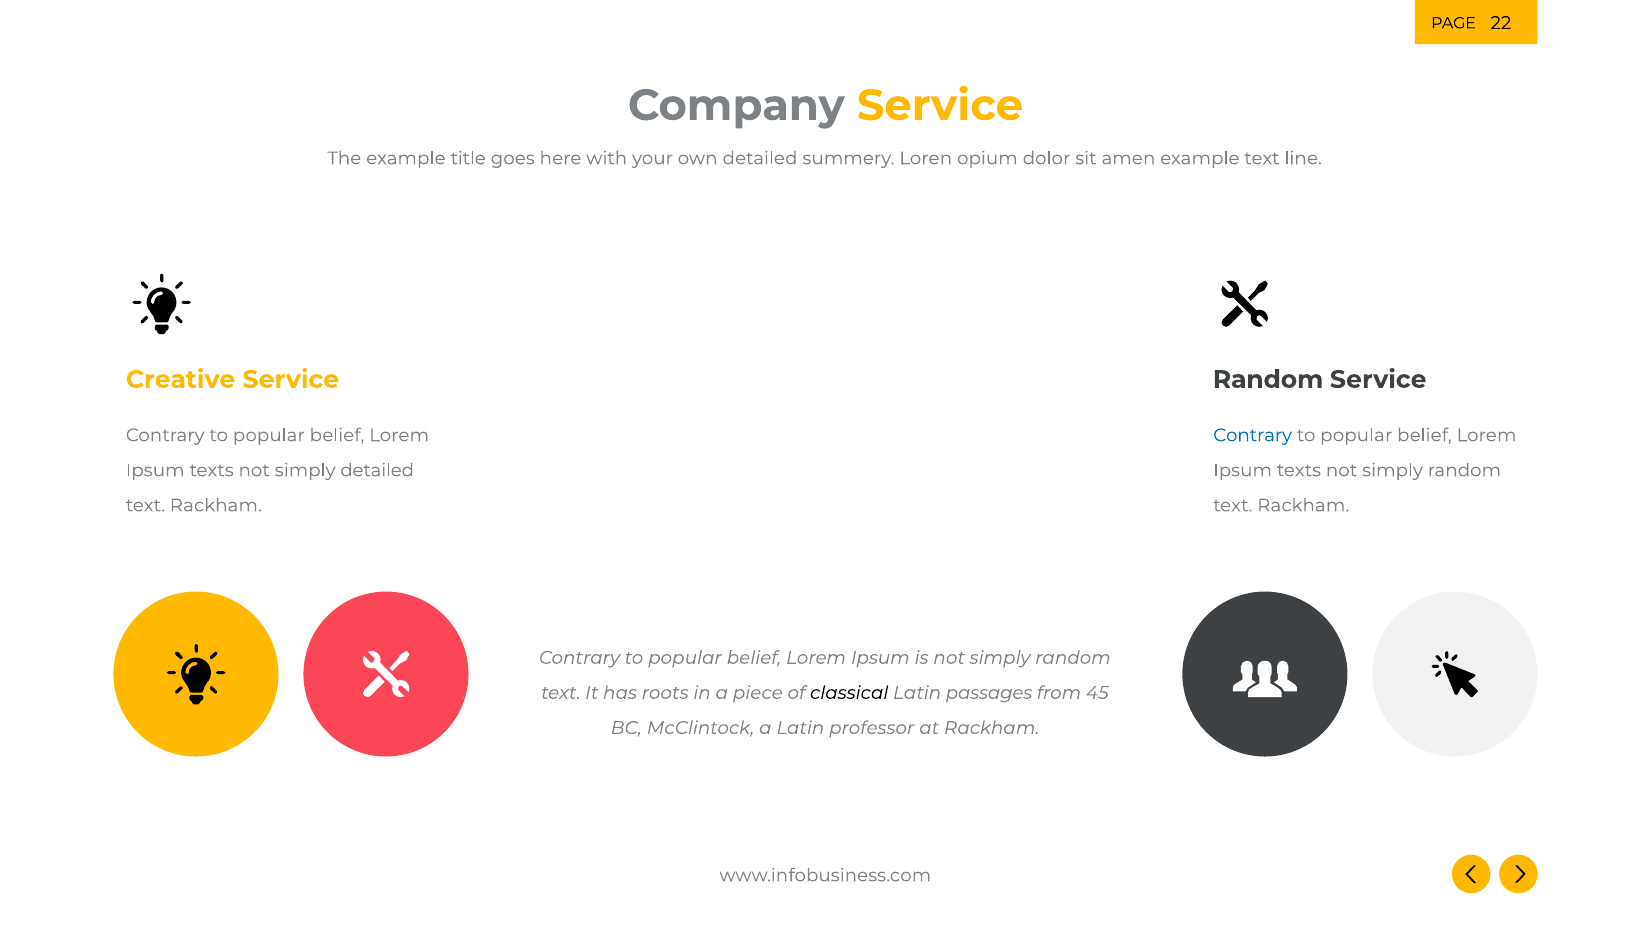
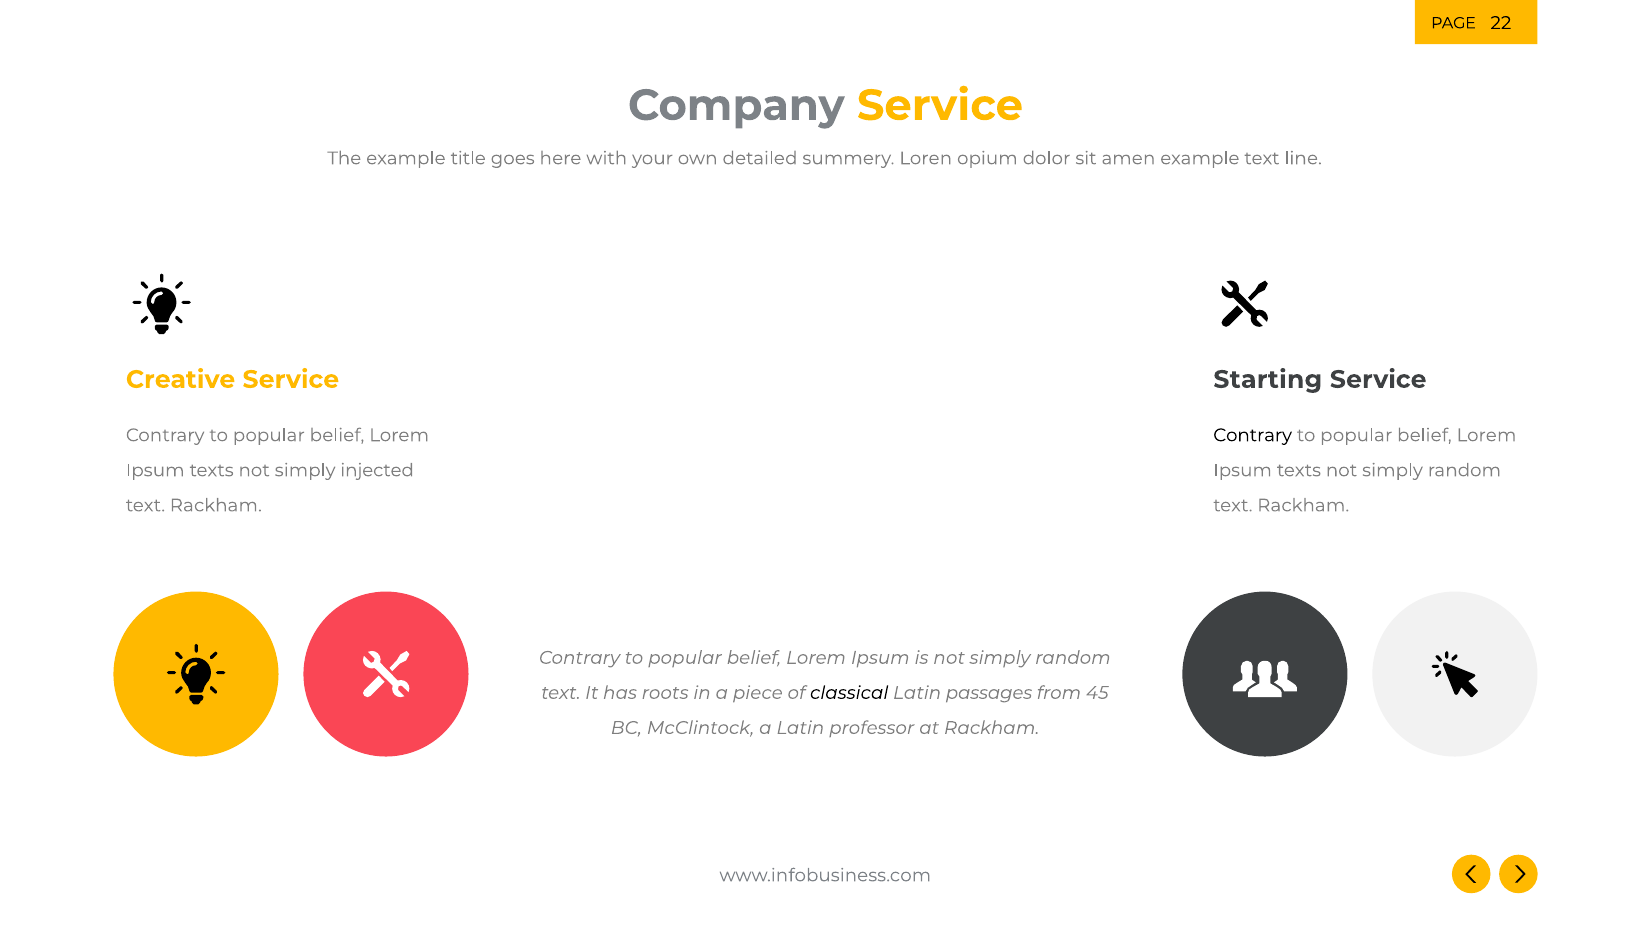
Random: Random -> Starting (1268, 380)
Contrary colour: blue -> black (1253, 436)
simply detailed: detailed -> injected (377, 471)
